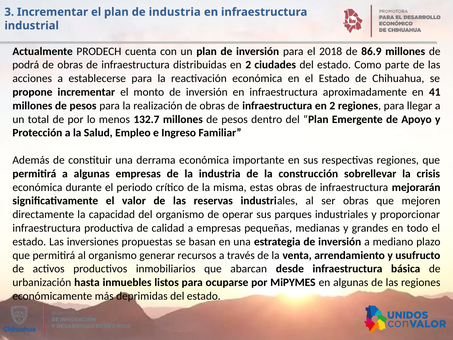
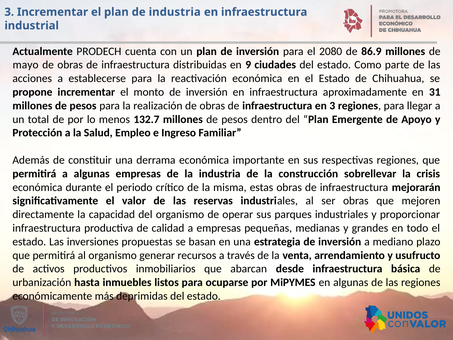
2018: 2018 -> 2080 (331, 51)
podrá: podrá -> mayo (26, 65)
distribuidas en 2: 2 -> 9 (248, 65)
41: 41 -> 31 (435, 92)
infraestructura en 2: 2 -> 3 (332, 106)
